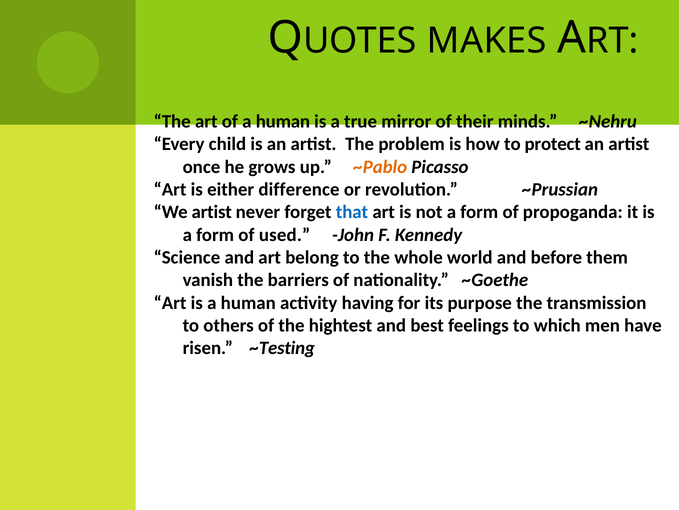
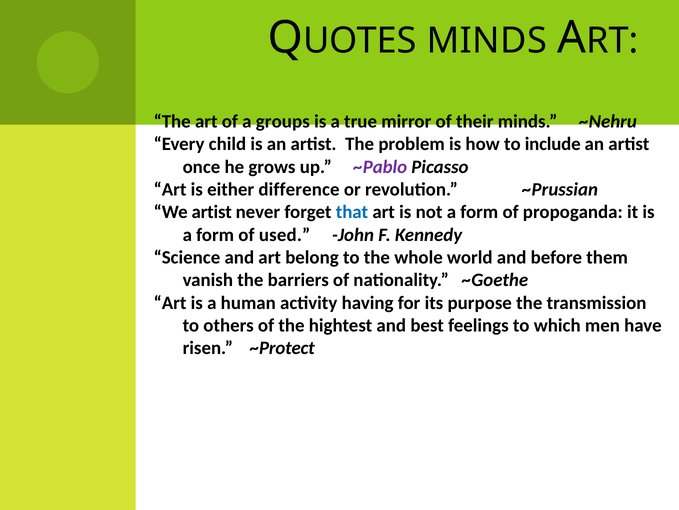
MAKES: MAKES -> MINDS (487, 41)
of a human: human -> groups (283, 121)
protect: protect -> include (553, 144)
~Pablo colour: orange -> purple (380, 167)
~Testing: ~Testing -> ~Protect (282, 348)
